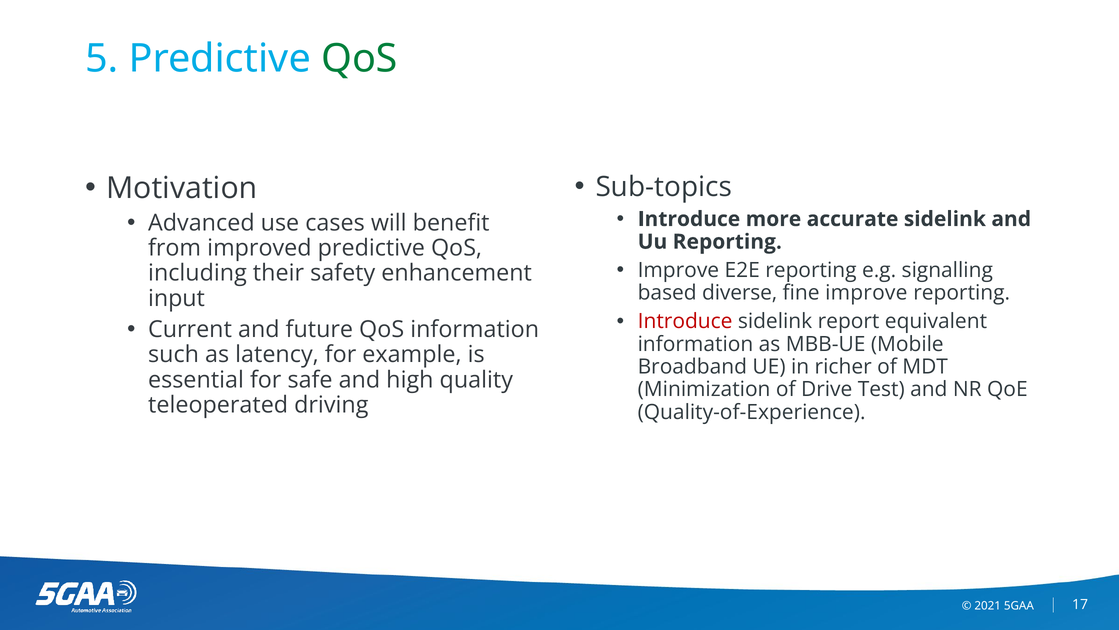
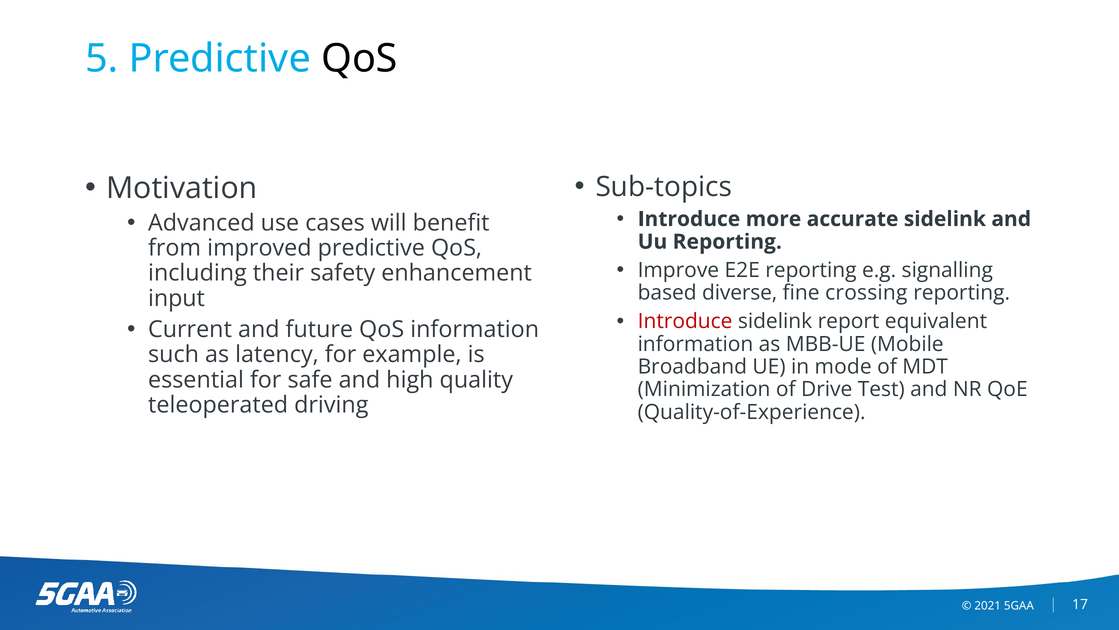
QoS colour: green -> black (359, 59)
fine improve: improve -> crossing (866, 293)
richer: richer -> mode (843, 367)
